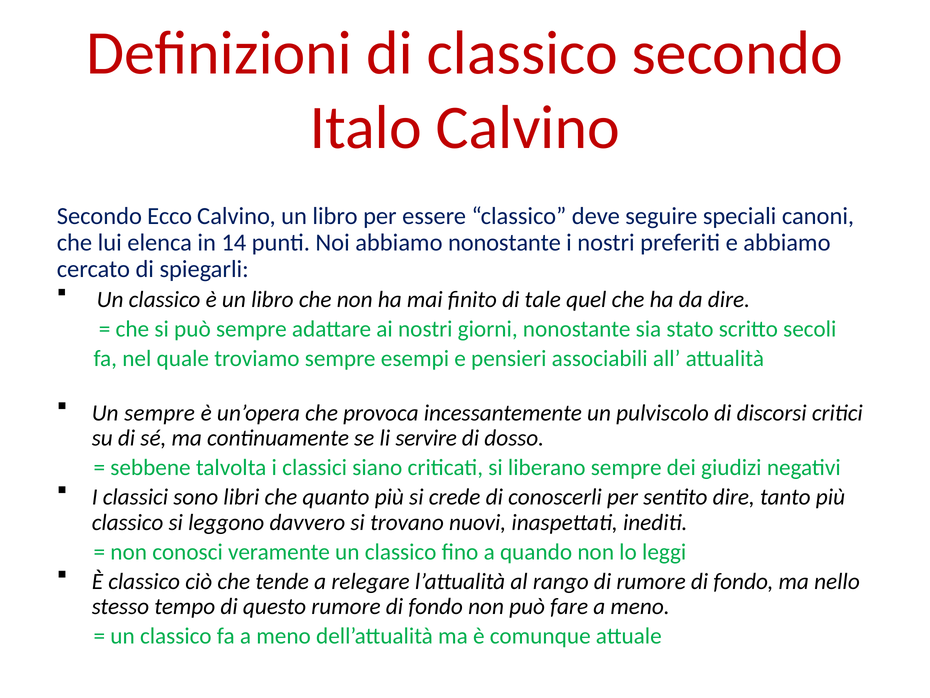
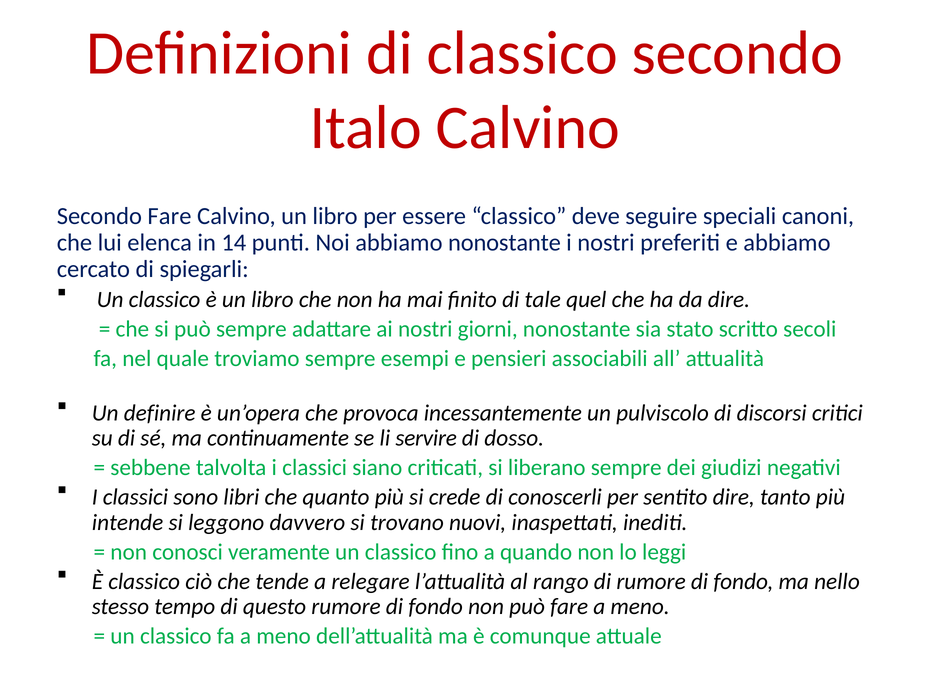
Secondo Ecco: Ecco -> Fare (169, 216)
Un sempre: sempre -> definire (160, 413)
classico: classico -> intende (128, 522)
